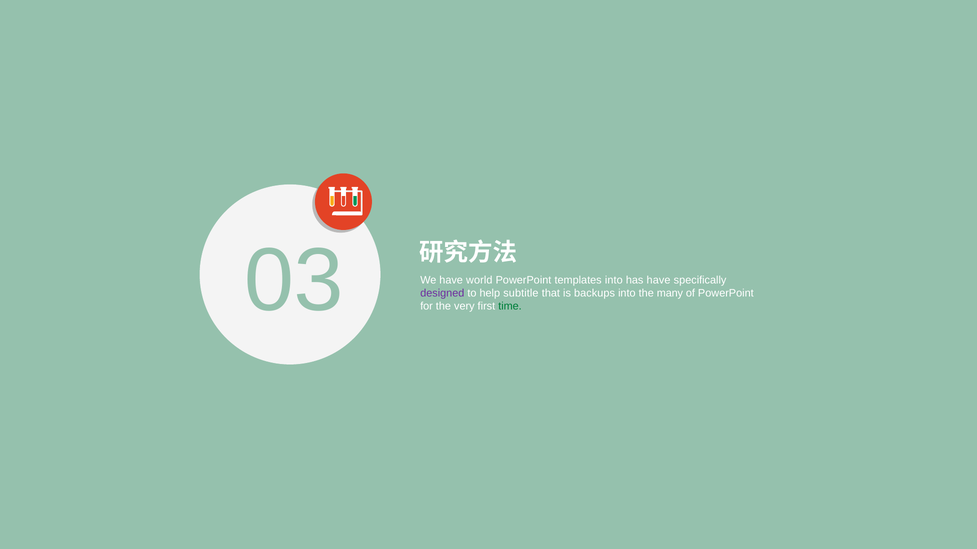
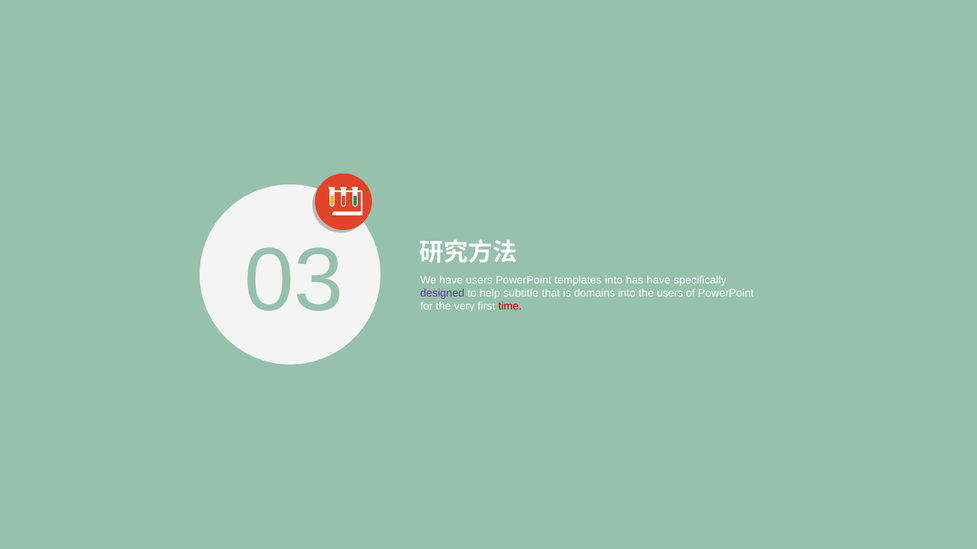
have world: world -> users (479, 281)
backups: backups -> domains (595, 294)
the many: many -> users (670, 294)
time colour: green -> red (510, 307)
